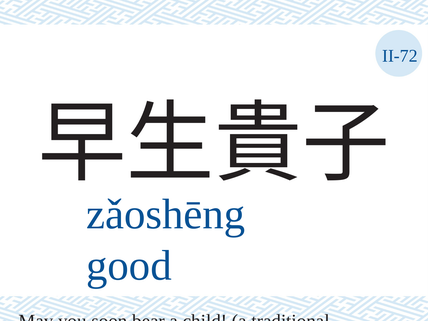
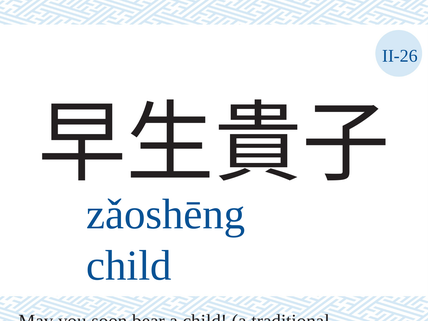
II-72: II-72 -> II-26 (400, 56)
good: good -> child (129, 266)
